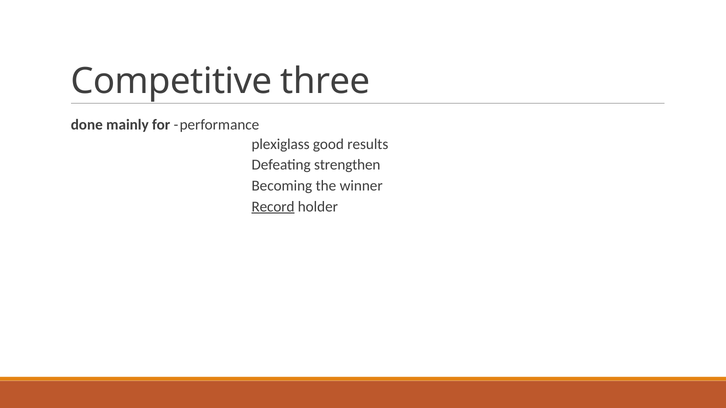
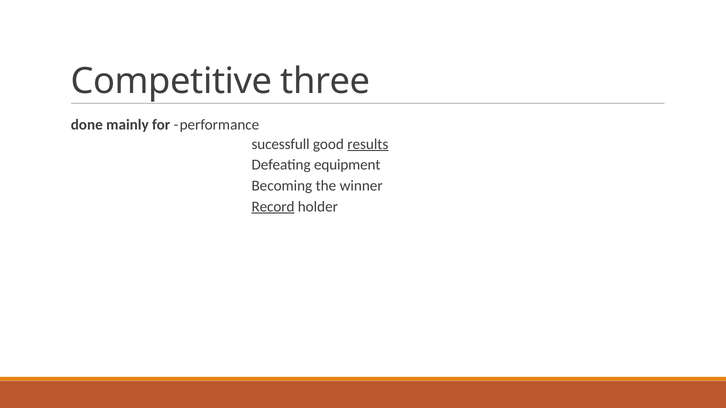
plexiglass: plexiglass -> sucessfull (281, 144)
results underline: none -> present (368, 144)
strengthen: strengthen -> equipment (347, 165)
